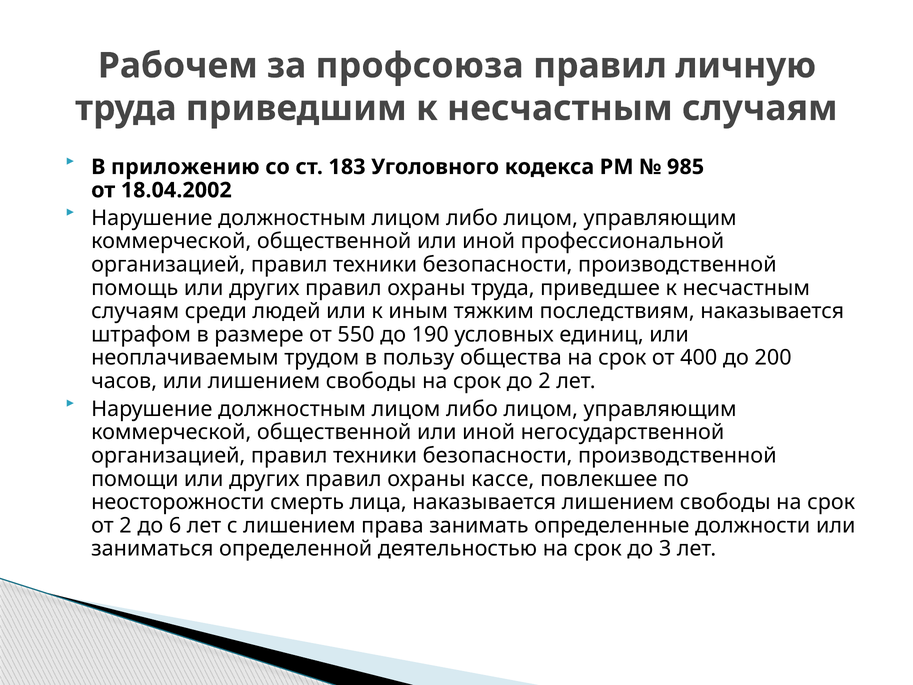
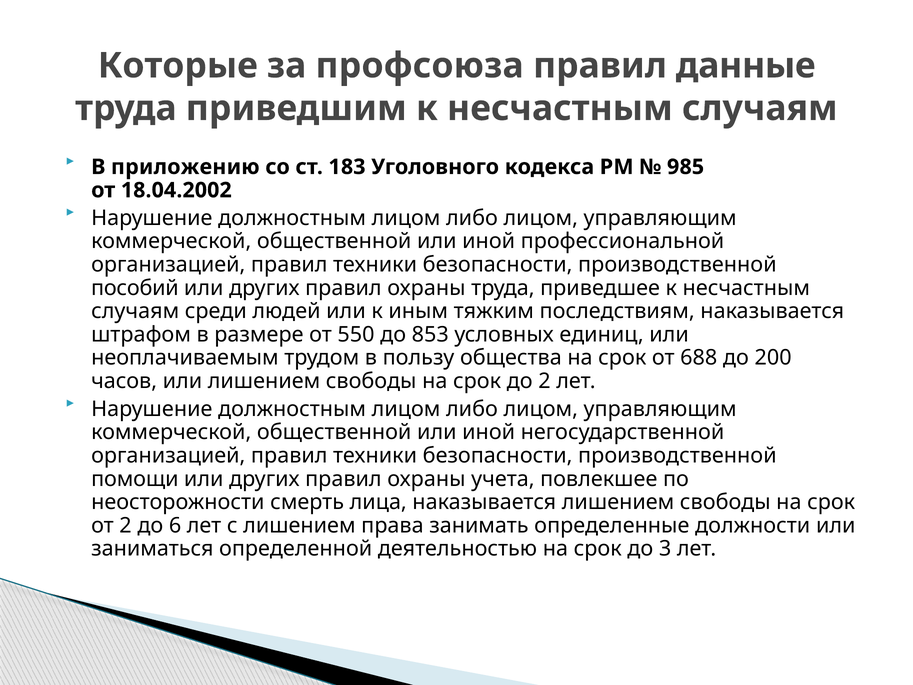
Рабочем: Рабочем -> Которые (178, 66)
личную: личную -> данные (746, 66)
помощь: помощь -> пособий (135, 288)
190: 190 -> 853 (430, 334)
400: 400 -> 688 (699, 358)
кассе: кассе -> учета (503, 479)
